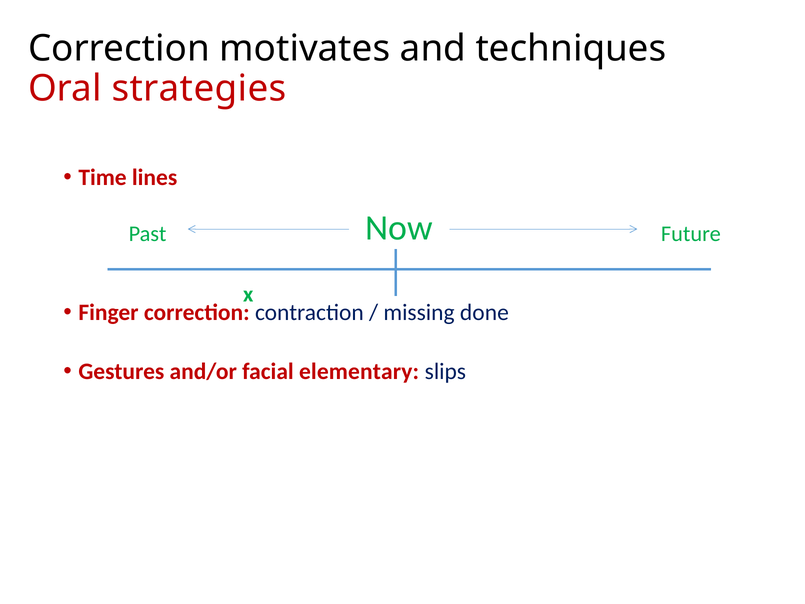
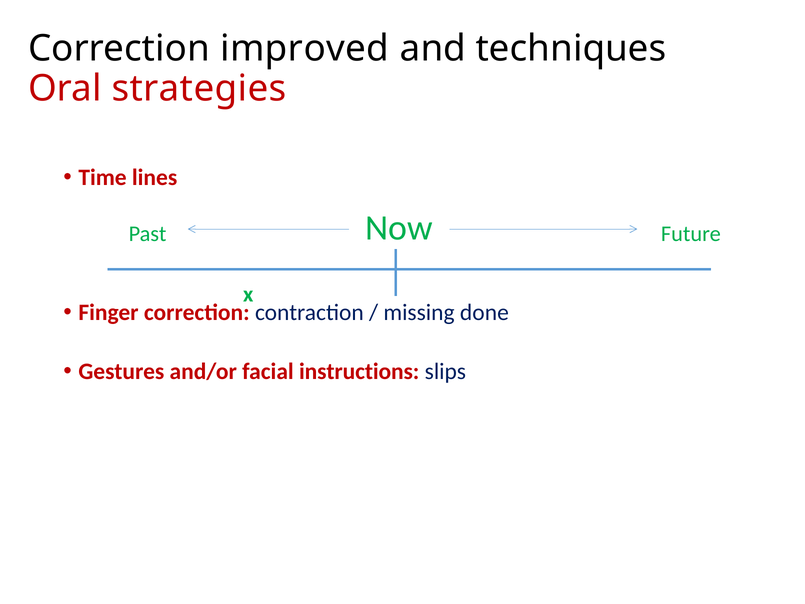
motivates: motivates -> improved (305, 49)
elementary: elementary -> instructions (359, 371)
